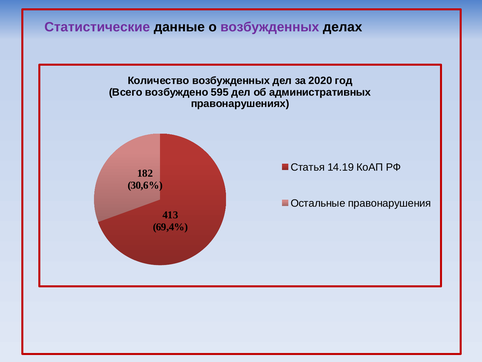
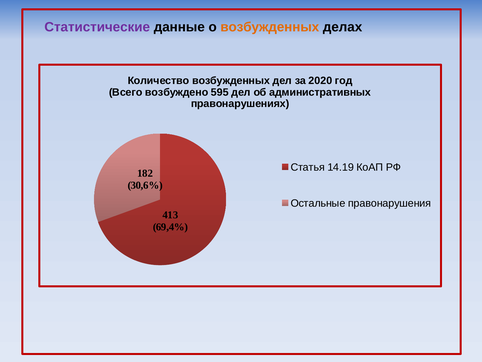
возбужденных colour: purple -> orange (270, 27)
